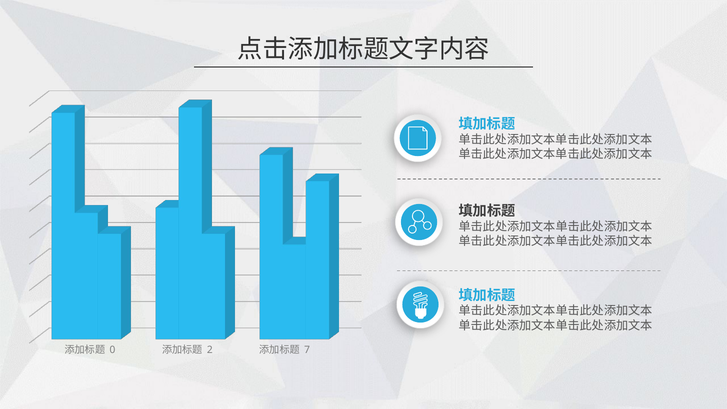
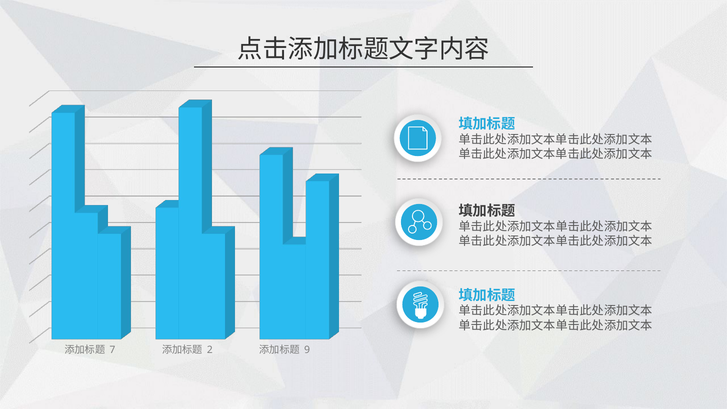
0: 0 -> 7 (113, 350)
7: 7 -> 9 (307, 350)
